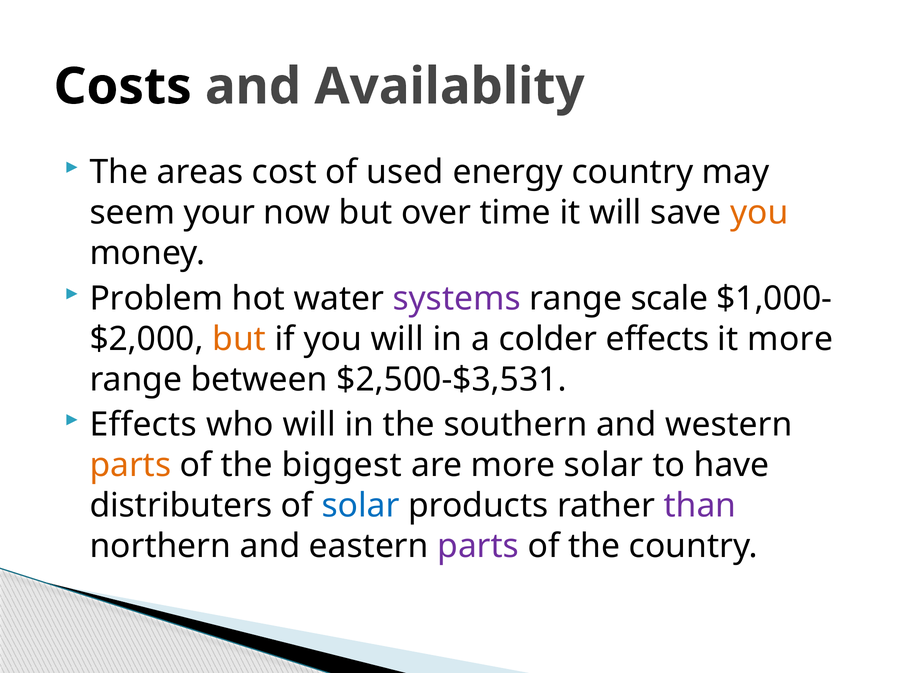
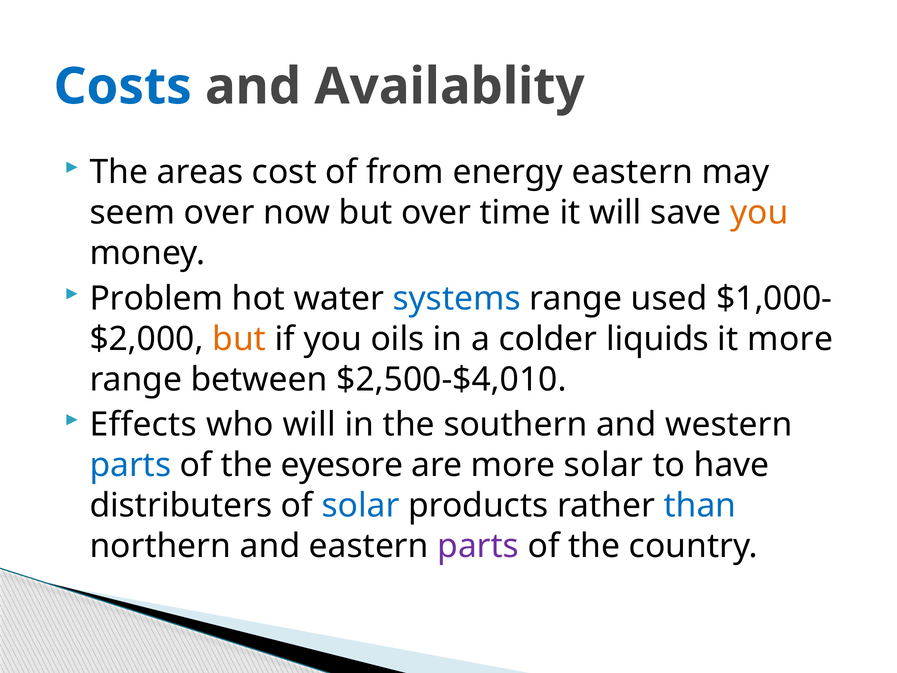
Costs colour: black -> blue (123, 87)
used: used -> from (405, 172)
energy country: country -> eastern (632, 172)
seem your: your -> over (219, 213)
systems colour: purple -> blue (457, 298)
scale: scale -> used (669, 298)
you will: will -> oils (397, 339)
colder effects: effects -> liquids (658, 339)
$2,500-$3,531: $2,500-$3,531 -> $2,500-$4,010 (452, 379)
parts colour: orange -> blue (130, 465)
biggest: biggest -> eyesore (342, 465)
than colour: purple -> blue (700, 505)
